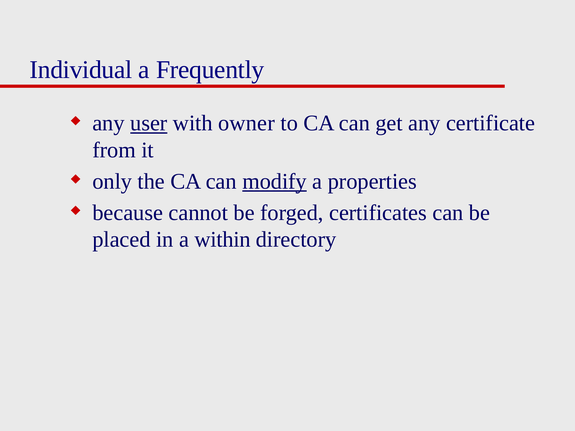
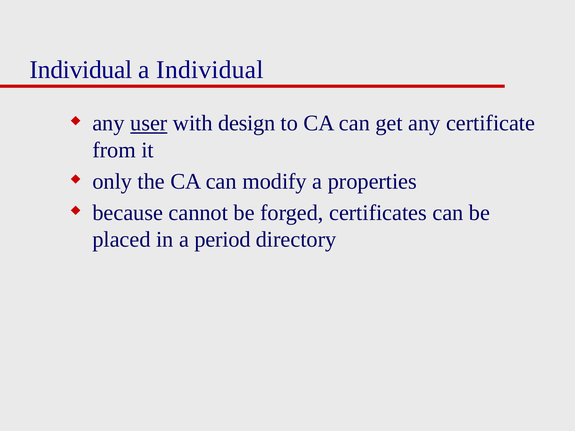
a Frequently: Frequently -> Individual (210, 70)
owner: owner -> design (247, 123)
modify underline: present -> none (275, 181)
within: within -> period (223, 240)
